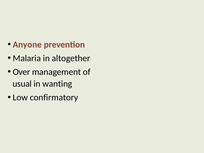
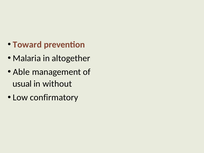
Anyone: Anyone -> Toward (27, 45)
Over: Over -> Able (21, 72)
wanting: wanting -> without (57, 84)
